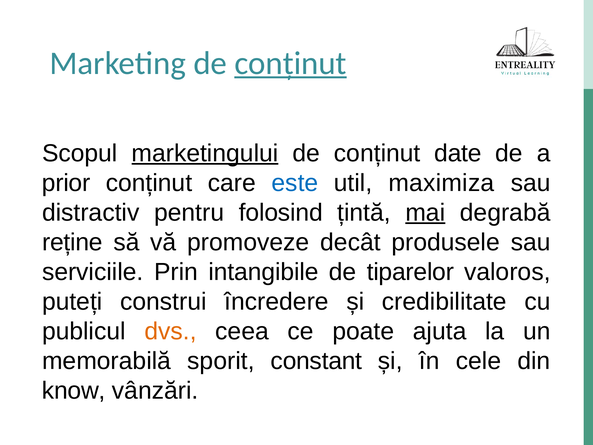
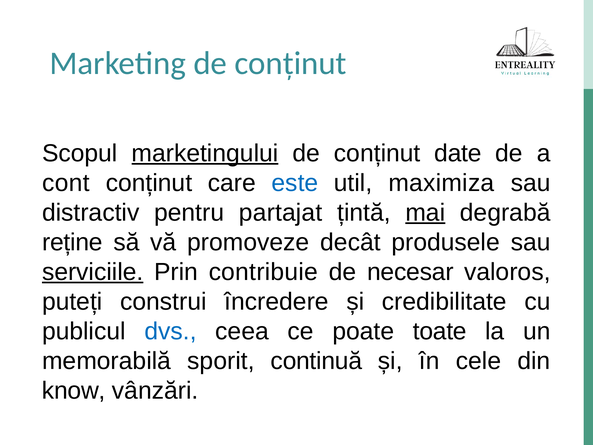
conținut underline: present -> none (291, 63)
prior: prior -> cont (66, 183)
folosind: folosind -> partajat (281, 212)
serviciile underline: none -> present (93, 272)
intangibile: intangibile -> contribuie (263, 272)
tiparelor: tiparelor -> necesar (410, 272)
dvs colour: orange -> blue (171, 331)
ajuta: ajuta -> toate (440, 331)
constant: constant -> continuă (316, 361)
